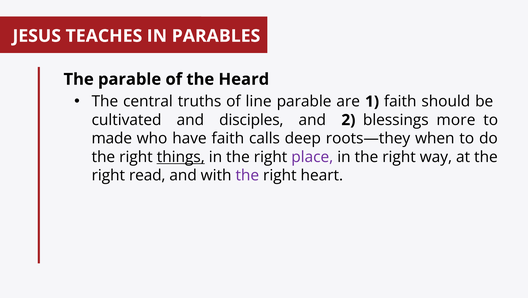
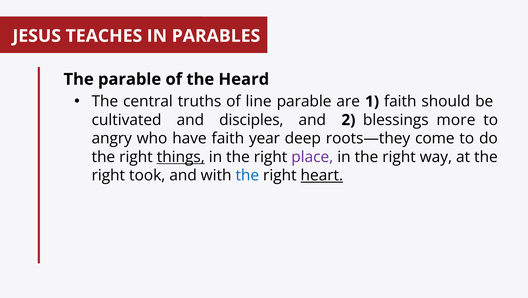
made: made -> angry (112, 138)
calls: calls -> year (264, 138)
when: when -> come (435, 138)
read: read -> took (147, 175)
the colour: purple -> blue (247, 175)
heart underline: none -> present (322, 175)
